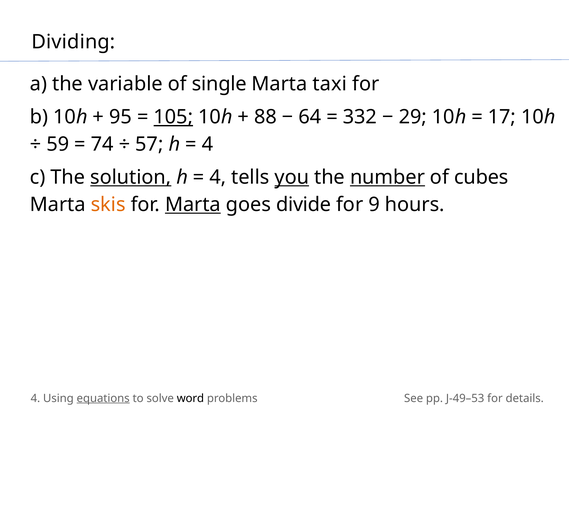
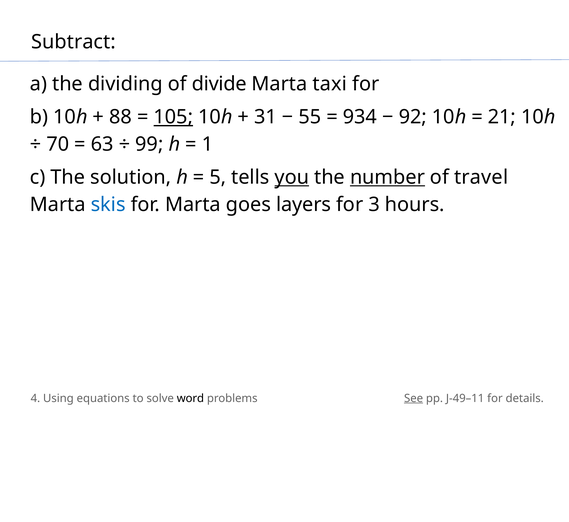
Dividing: Dividing -> Subtract (74, 42)
variable: variable -> dividing (125, 84)
single: single -> divide (219, 84)
95: 95 -> 88 (120, 117)
88: 88 -> 31 (265, 117)
64: 64 -> 55 (310, 117)
332: 332 -> 934 (360, 117)
29: 29 -> 92 (413, 117)
17: 17 -> 21 (502, 117)
59: 59 -> 70 (58, 144)
74: 74 -> 63 (102, 144)
57: 57 -> 99 (149, 144)
4: 4 -> 1 (207, 144)
solution underline: present -> none (131, 177)
4: 4 -> 5 (218, 177)
cubes: cubes -> travel (481, 177)
skis colour: orange -> blue (108, 204)
Marta underline: present -> none (193, 204)
divide: divide -> layers (304, 204)
9: 9 -> 3 (374, 204)
equations underline: present -> none (103, 398)
See underline: none -> present (414, 398)
J-49–53: J-49–53 -> J-49–11 (465, 398)
